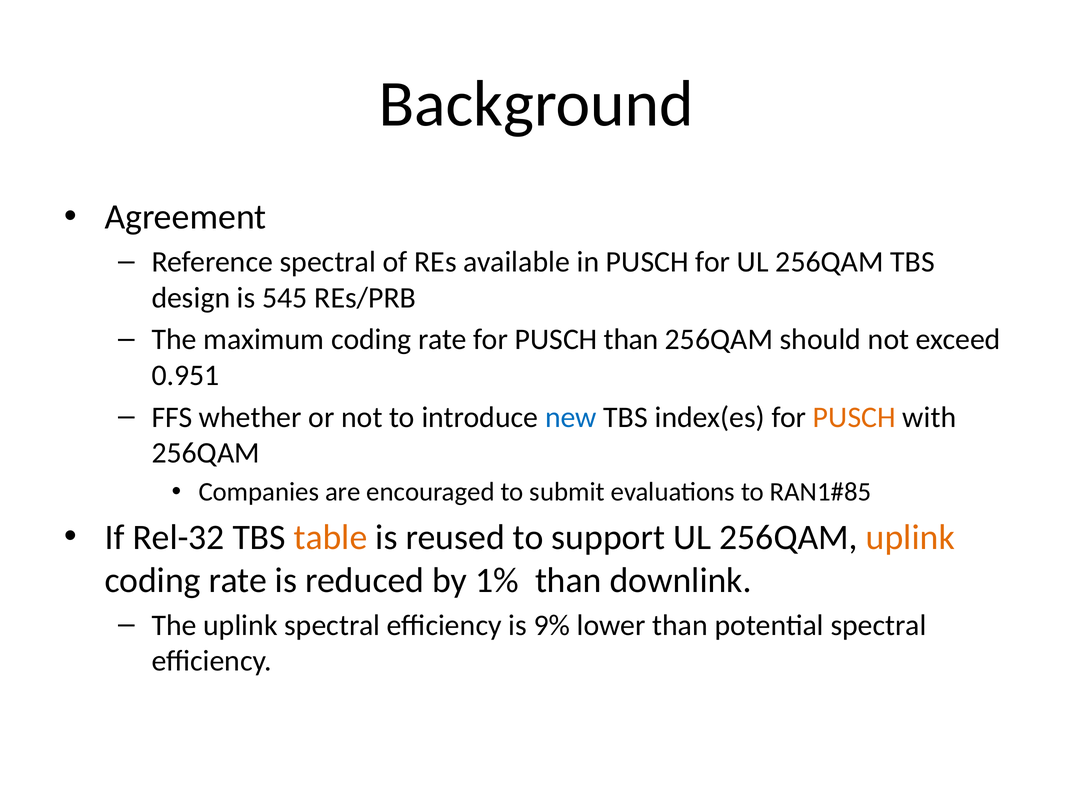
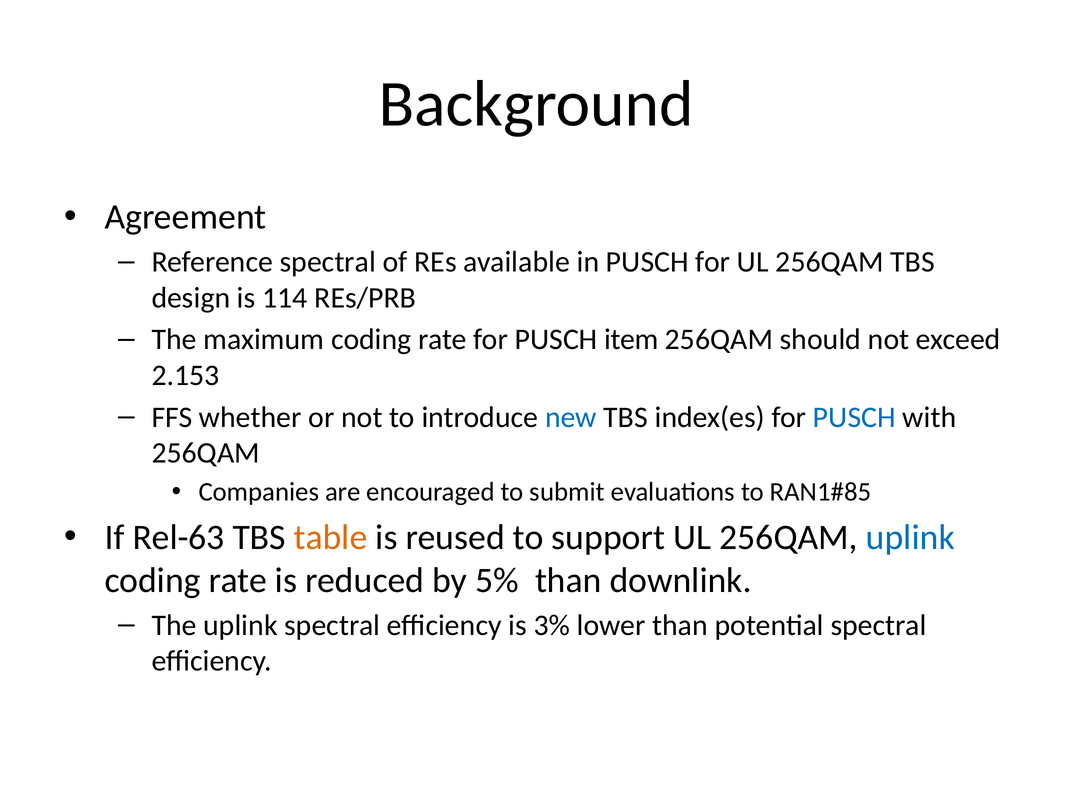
545: 545 -> 114 (285, 298)
PUSCH than: than -> item (631, 340)
0.951: 0.951 -> 2.153 (186, 375)
PUSCH colour: orange -> blue (854, 417)
Rel-32: Rel-32 -> Rel-63 (179, 537)
uplink colour: orange -> blue (910, 537)
1%: 1% -> 5% (497, 580)
9%: 9% -> 3% (552, 625)
